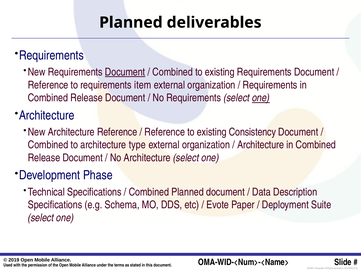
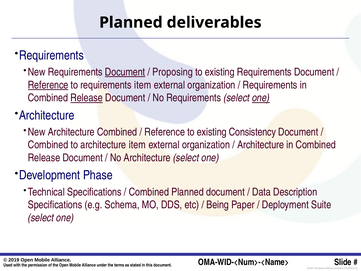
Combined: Combined -> Proposing (173, 72)
Reference underline: none -> present (48, 85)
Release underline: none -> present (87, 98)
Architecture Reference: Reference -> Combined (117, 132)
architecture type: type -> item (137, 145)
Evote: Evote -> Being (218, 205)
